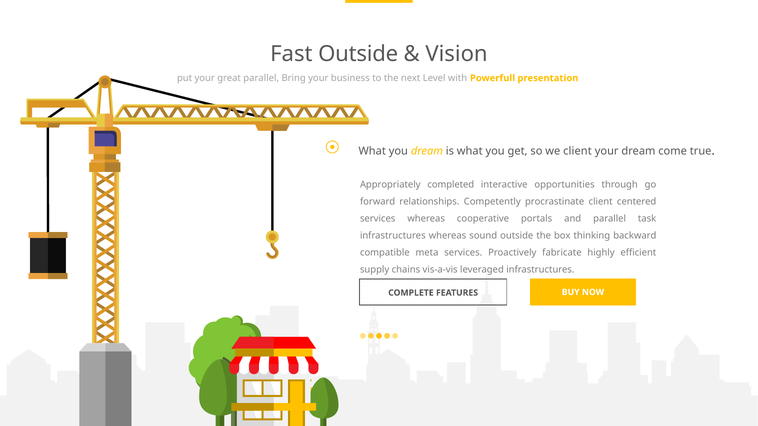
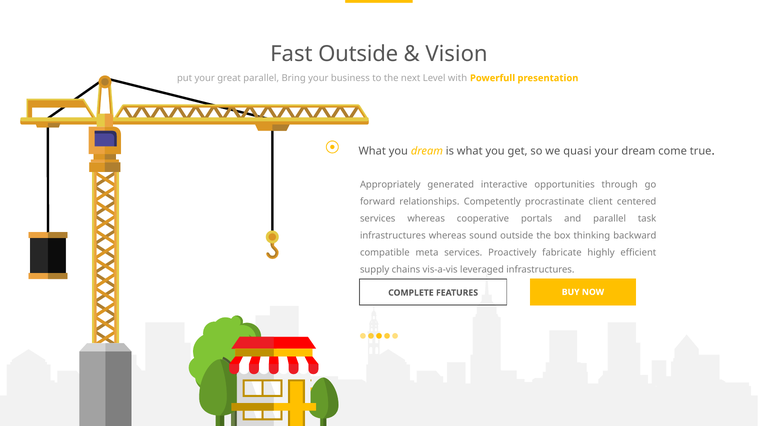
we client: client -> quasi (577, 151)
completed: completed -> generated (451, 185)
